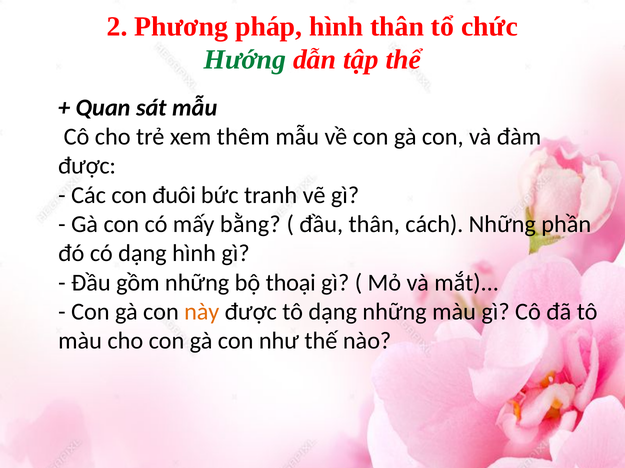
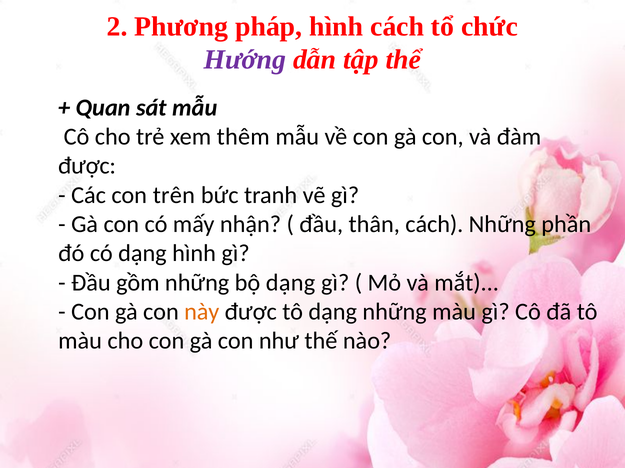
hình thân: thân -> cách (397, 26)
Hướng colour: green -> purple (245, 60)
đuôi: đuôi -> trên (174, 195)
bằng: bằng -> nhận (250, 225)
bộ thoại: thoại -> dạng (291, 283)
